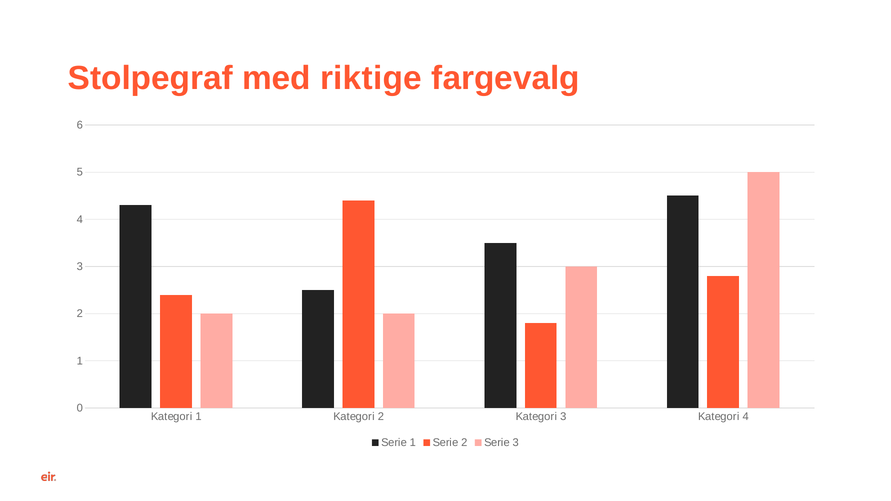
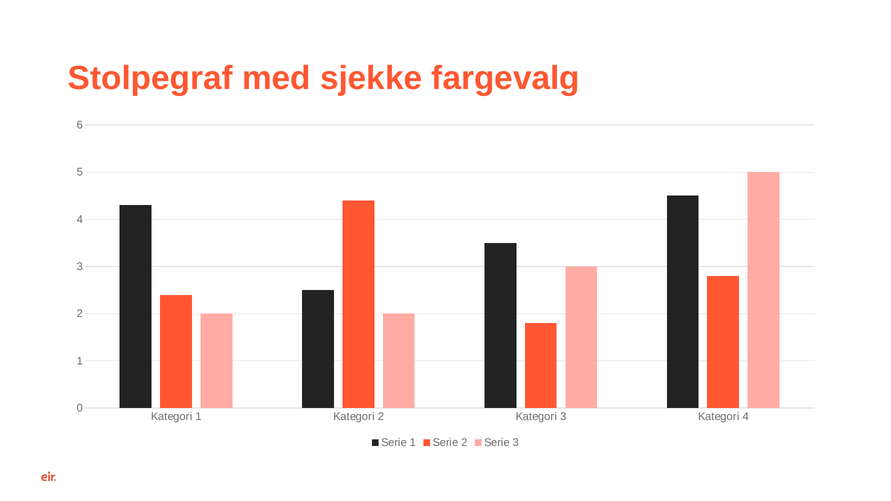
riktige: riktige -> sjekke (371, 78)
